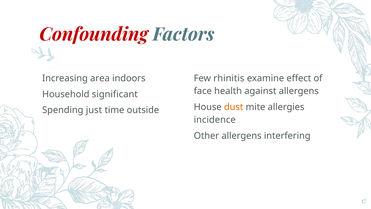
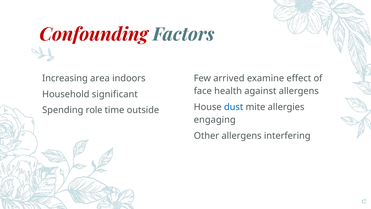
rhinitis: rhinitis -> arrived (229, 78)
dust colour: orange -> blue (234, 107)
just: just -> role (94, 110)
incidence: incidence -> engaging (215, 120)
